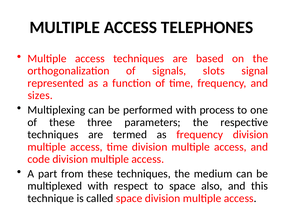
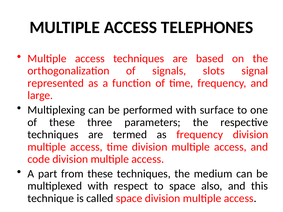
sizes: sizes -> large (40, 96)
process: process -> surface (217, 110)
